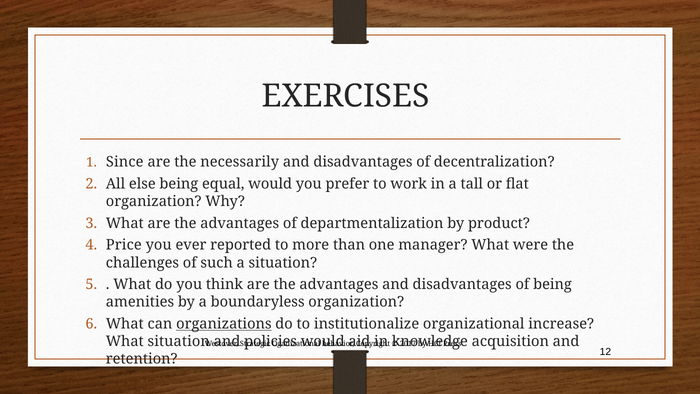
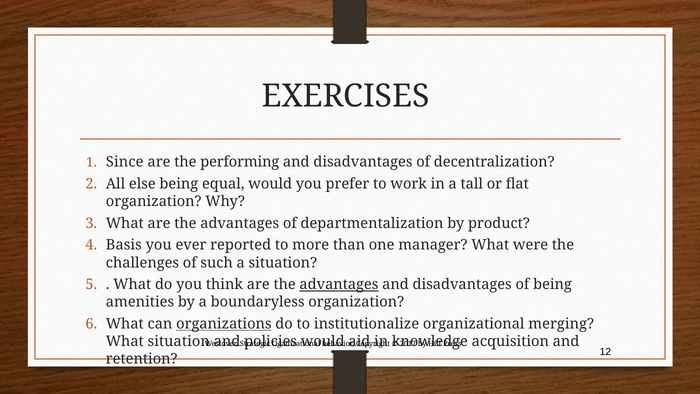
necessarily: necessarily -> performing (240, 162)
Price: Price -> Basis (124, 245)
advantages underline: none -> present (339, 284)
increase: increase -> merging (561, 324)
